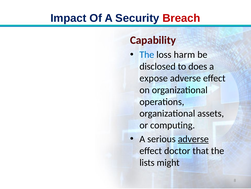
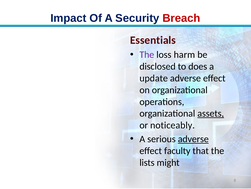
Capability: Capability -> Essentials (153, 40)
The colour: blue -> purple (147, 54)
expose: expose -> update (154, 78)
assets underline: none -> present (211, 113)
computing: computing -> noticeably (173, 125)
doctor: doctor -> faculty (177, 150)
